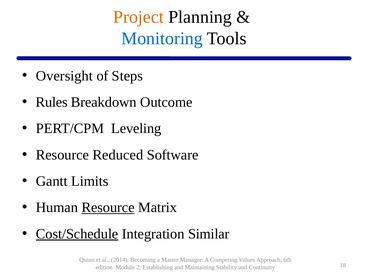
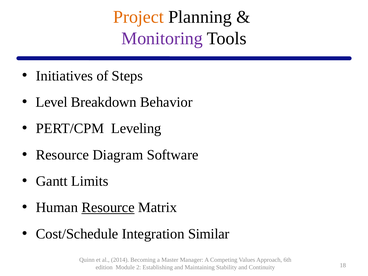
Monitoring colour: blue -> purple (162, 38)
Oversight: Oversight -> Initiatives (64, 76)
Rules: Rules -> Level (52, 102)
Outcome: Outcome -> Behavior (166, 102)
Reduced: Reduced -> Diagram (118, 155)
Cost/Schedule underline: present -> none (77, 234)
